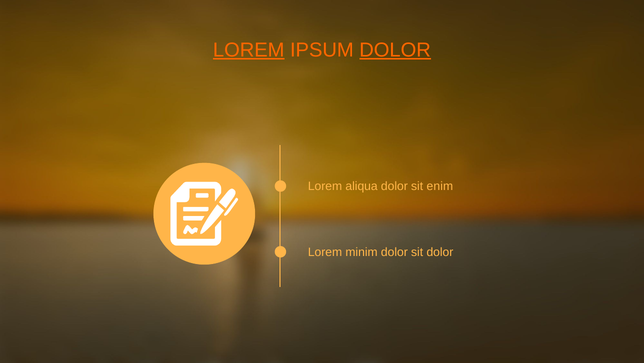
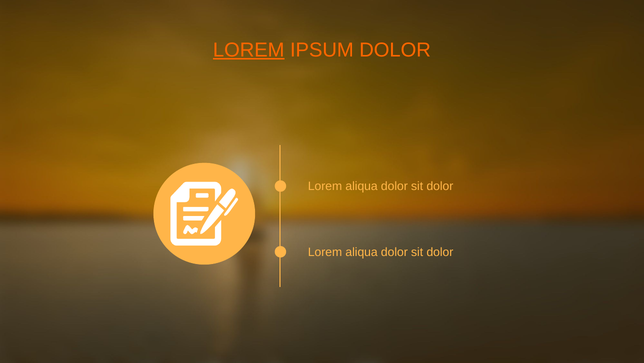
DOLOR underline: present -> none (395, 50)
enim: enim -> dolor (440, 186)
minim: minim -> aliqua (362, 252)
